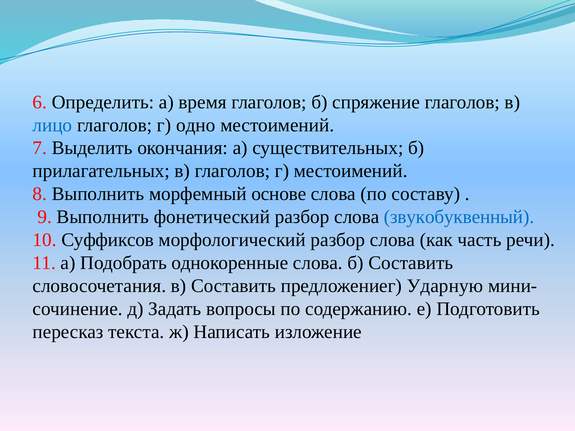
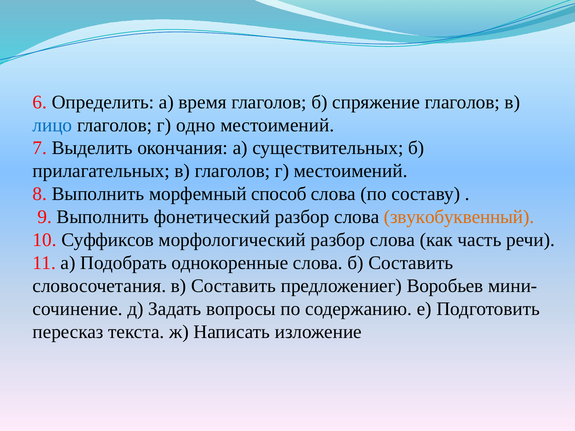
основе: основе -> способ (279, 194)
звукобуквенный colour: blue -> orange (459, 217)
Ударную: Ударную -> Воробьев (445, 286)
